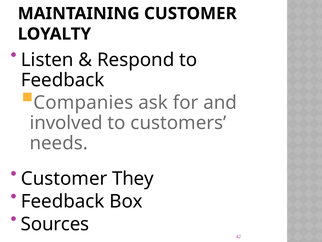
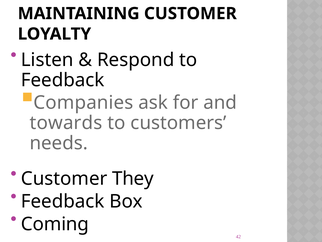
involved: involved -> towards (66, 123)
Sources: Sources -> Coming (55, 224)
